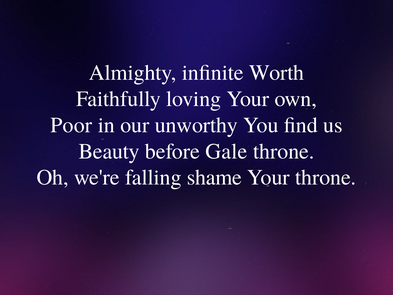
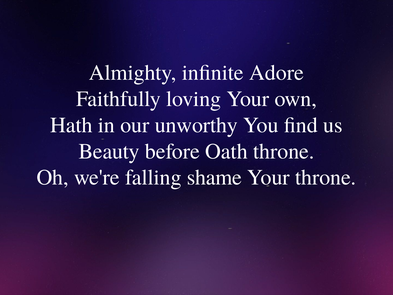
Worth: Worth -> Adore (276, 73)
Poor: Poor -> Hath (71, 125)
Gale: Gale -> Oath (226, 151)
